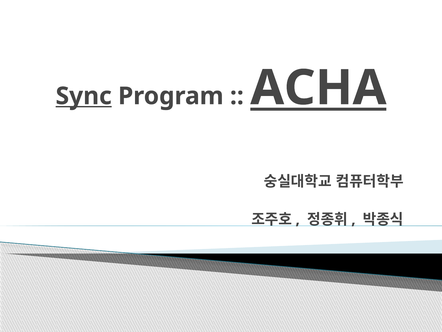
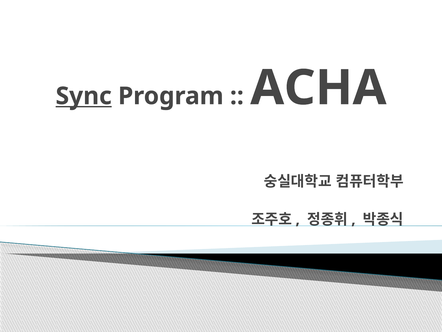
ACHA underline: present -> none (318, 88)
